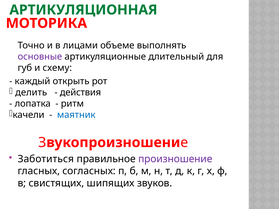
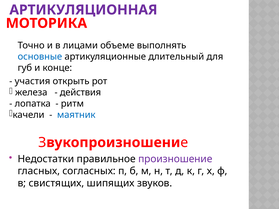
АРТИКУЛЯЦИОННАЯ colour: green -> purple (83, 10)
основные colour: purple -> blue (40, 57)
схему: схему -> конце (57, 68)
каждый: каждый -> участия (32, 81)
делить: делить -> железа (31, 93)
Заботиться: Заботиться -> Недостатки (46, 159)
